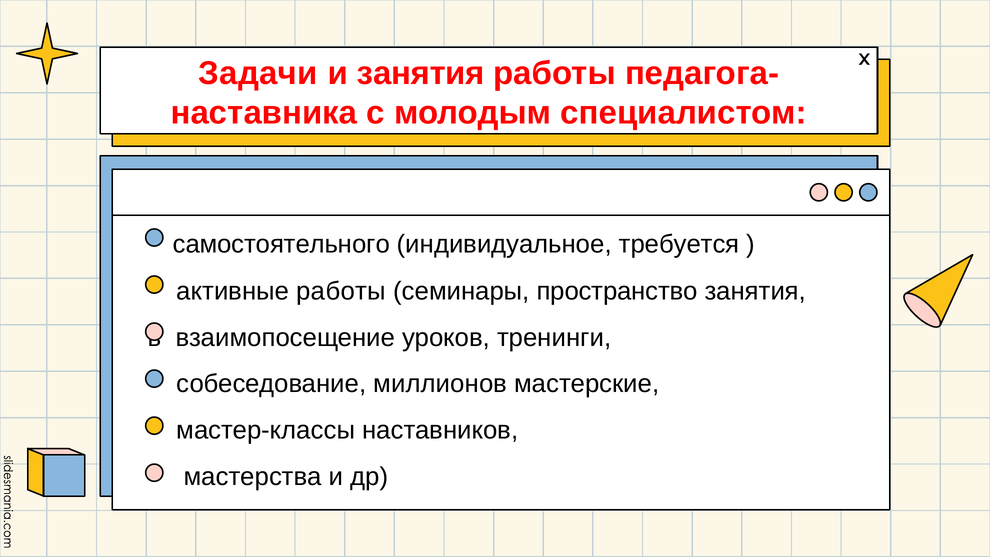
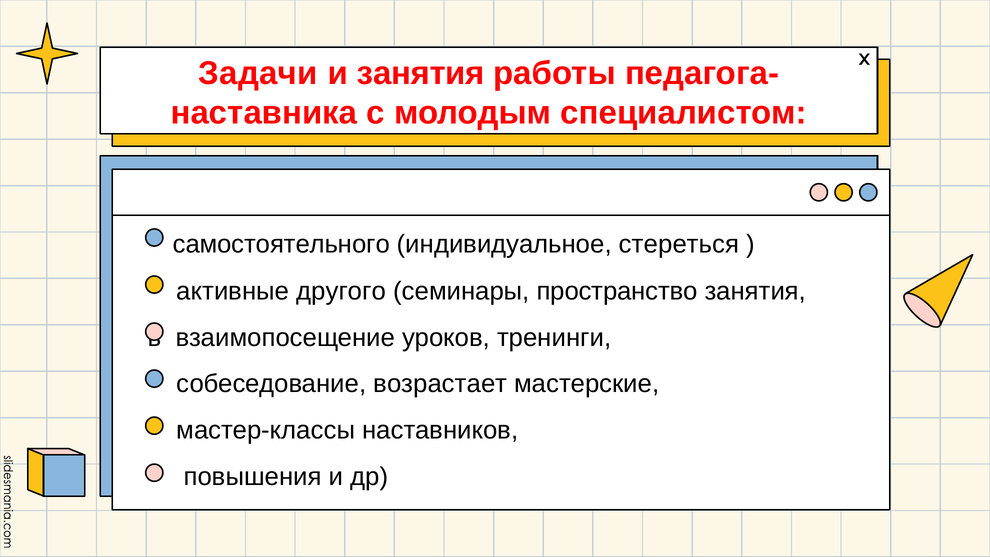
требуется: требуется -> стереться (679, 244)
активные работы: работы -> другого (341, 291)
миллионов: миллионов -> возрастает (440, 384)
мастерства: мастерства -> повышения (253, 477)
